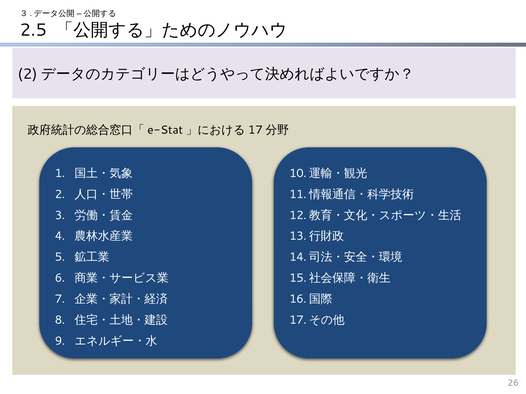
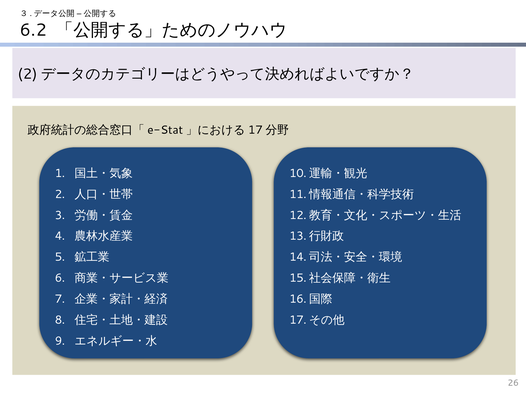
2.5: 2.5 -> 6.2 (33, 30)
